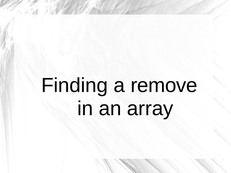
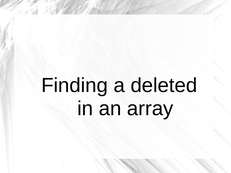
remove: remove -> deleted (164, 85)
